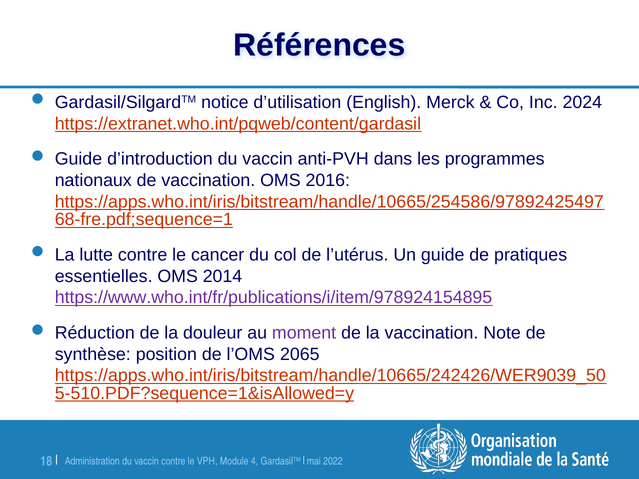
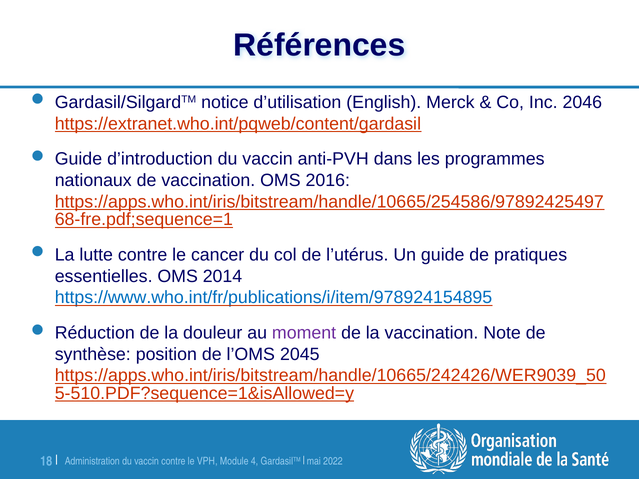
2024: 2024 -> 2046 (582, 102)
https://www.who.int/fr/publications/i/item/978924154895 colour: purple -> blue (274, 298)
2065: 2065 -> 2045 (300, 355)
